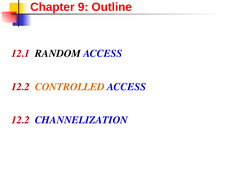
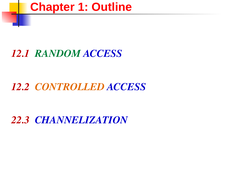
9: 9 -> 1 (83, 7)
RANDOM colour: black -> green (58, 54)
12.2: 12.2 -> 22.3 (21, 120)
